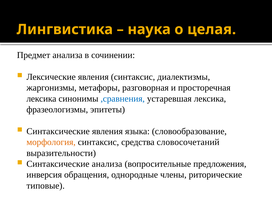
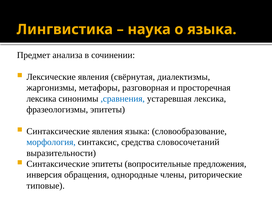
о целая: целая -> языка (212, 29)
явления синтаксис: синтаксис -> свёрнутая (133, 77)
морфология colour: orange -> blue (51, 142)
Синтаксические анализа: анализа -> эпитеты (107, 164)
